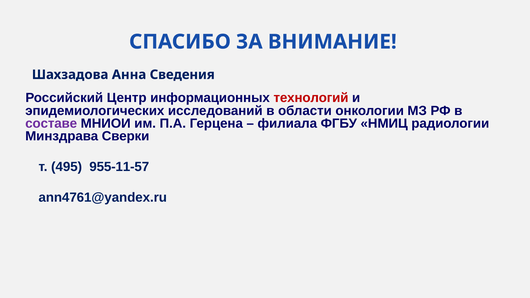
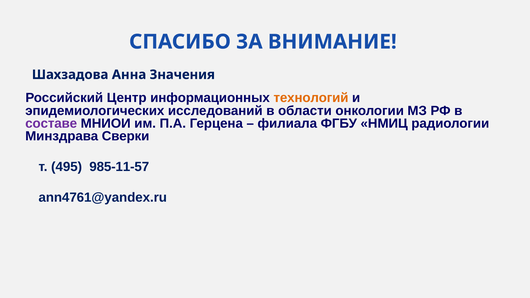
Сведения: Сведения -> Значения (182, 75)
технологий colour: red -> orange (311, 98)
955-11-57: 955-11-57 -> 985-11-57 (119, 167)
